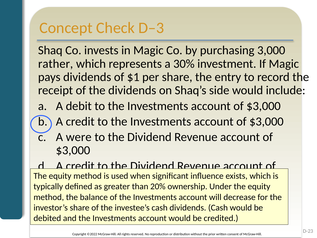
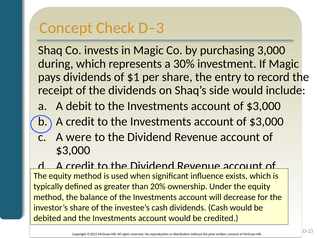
rather: rather -> during (56, 64)
